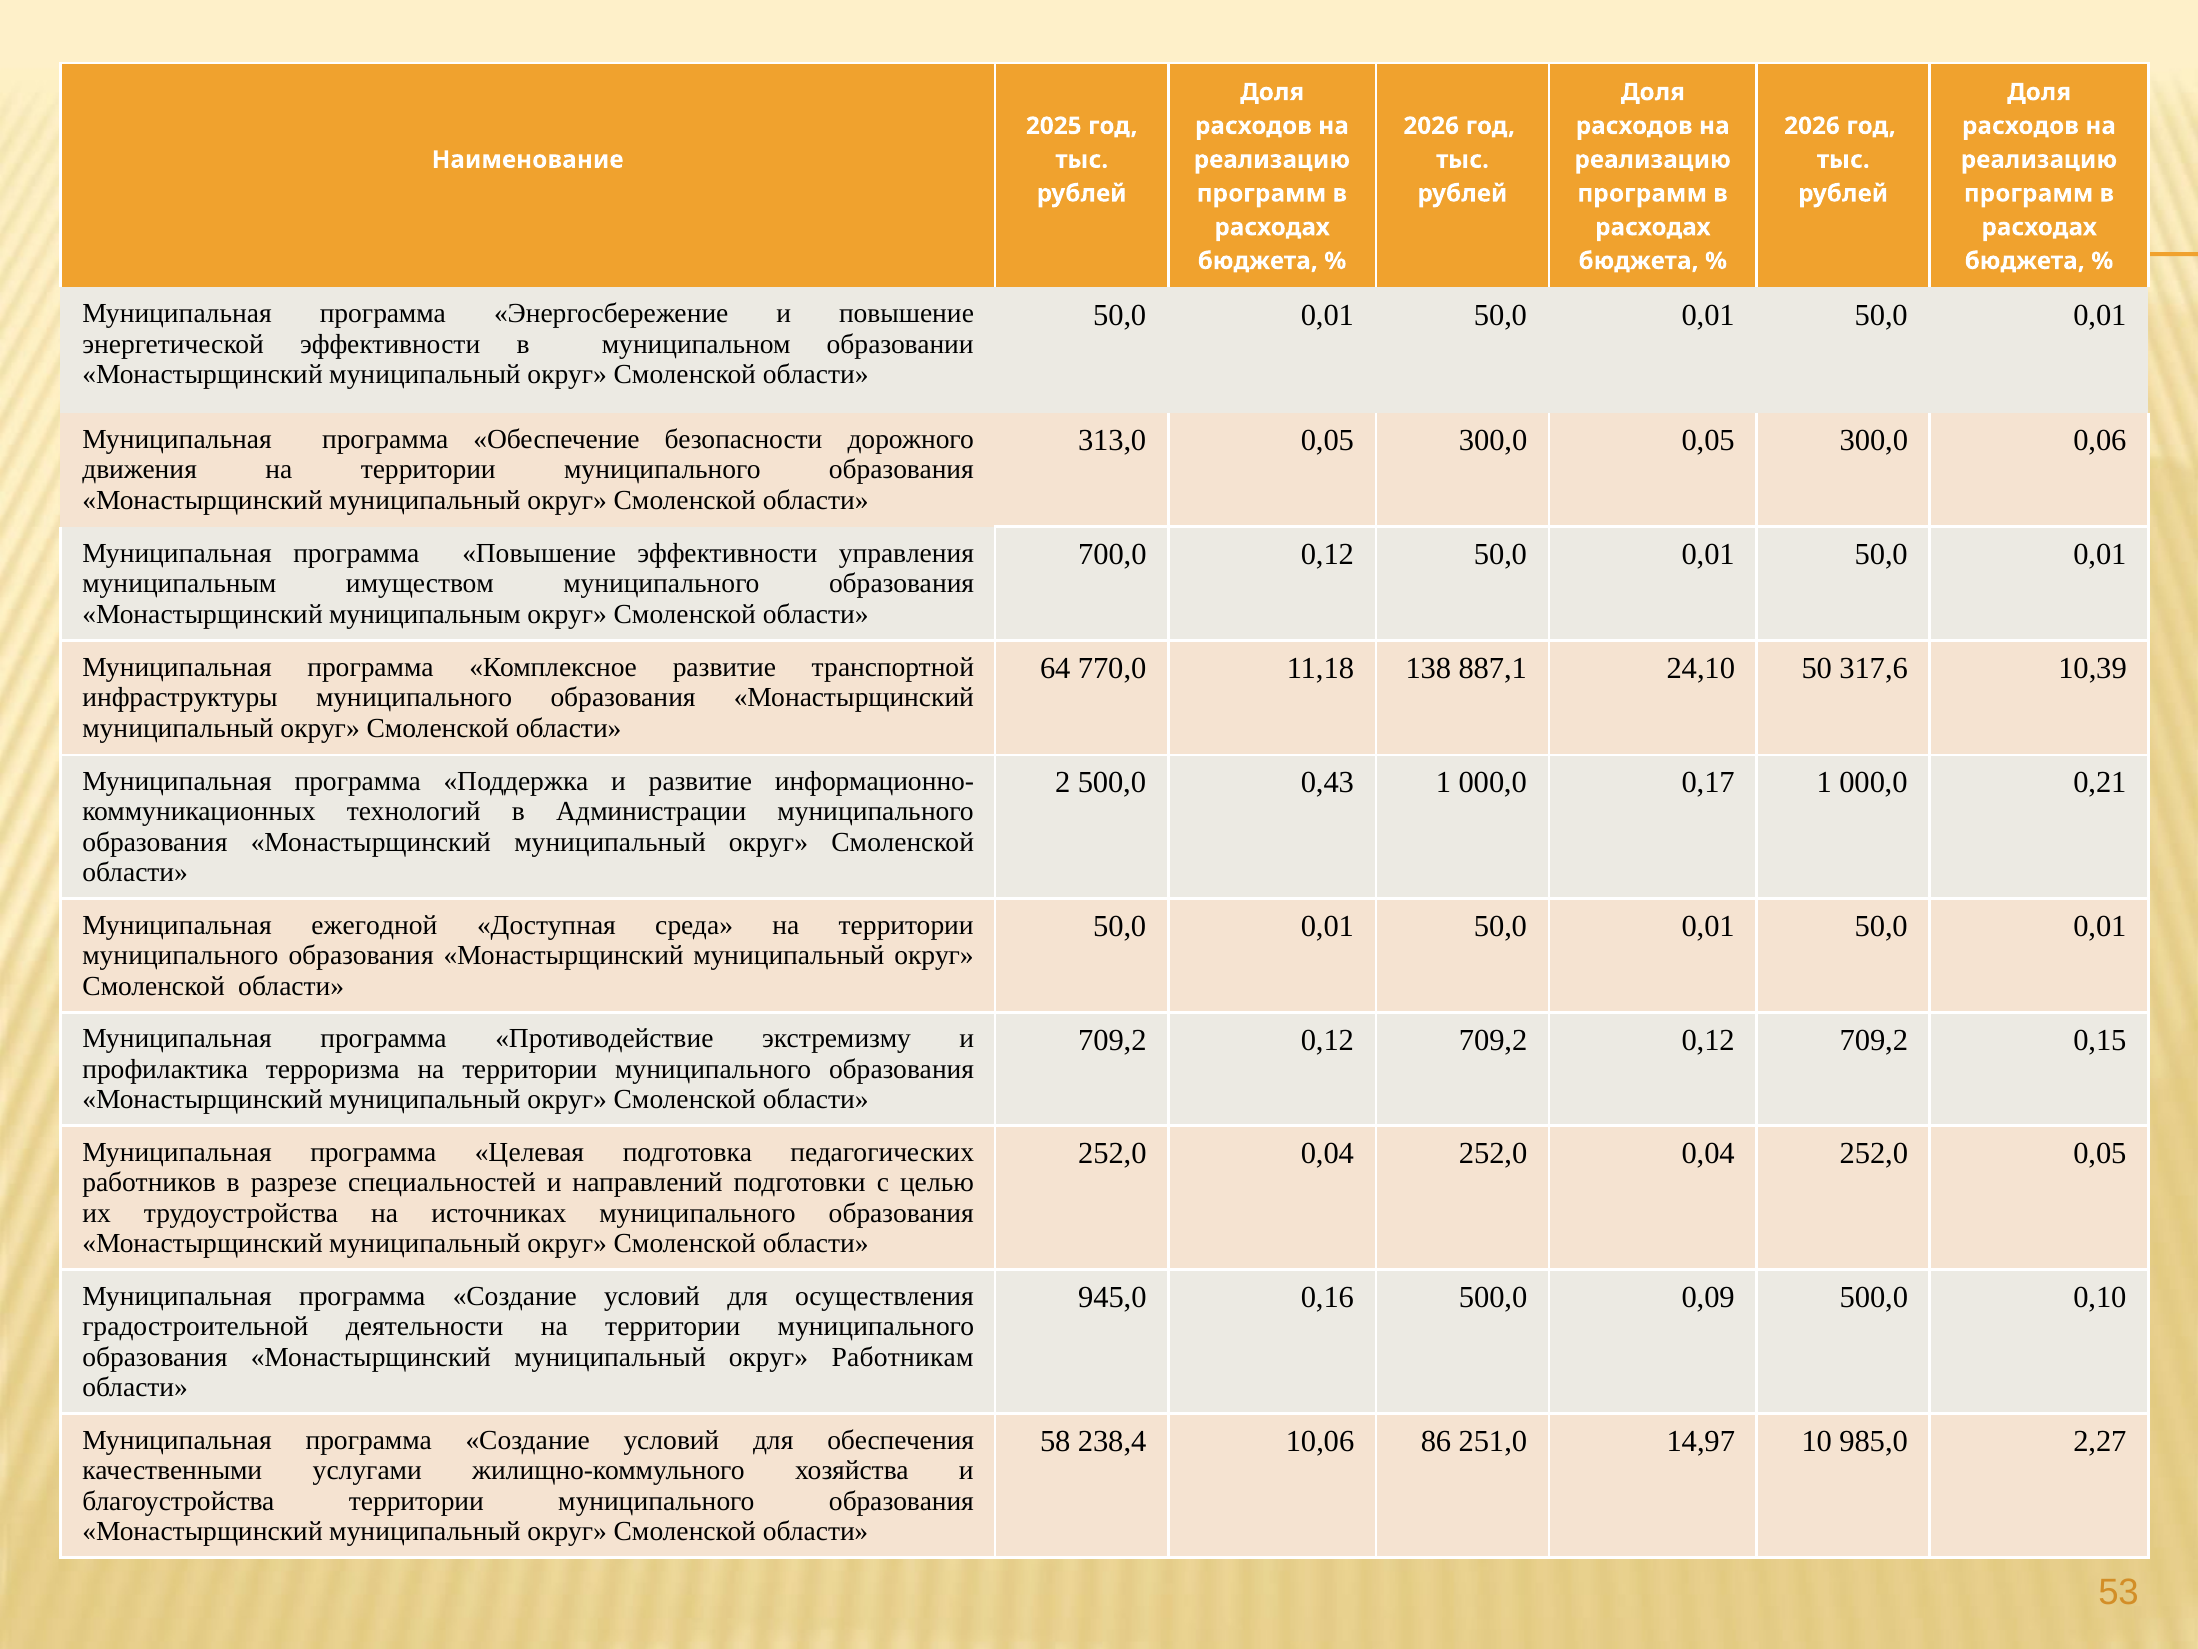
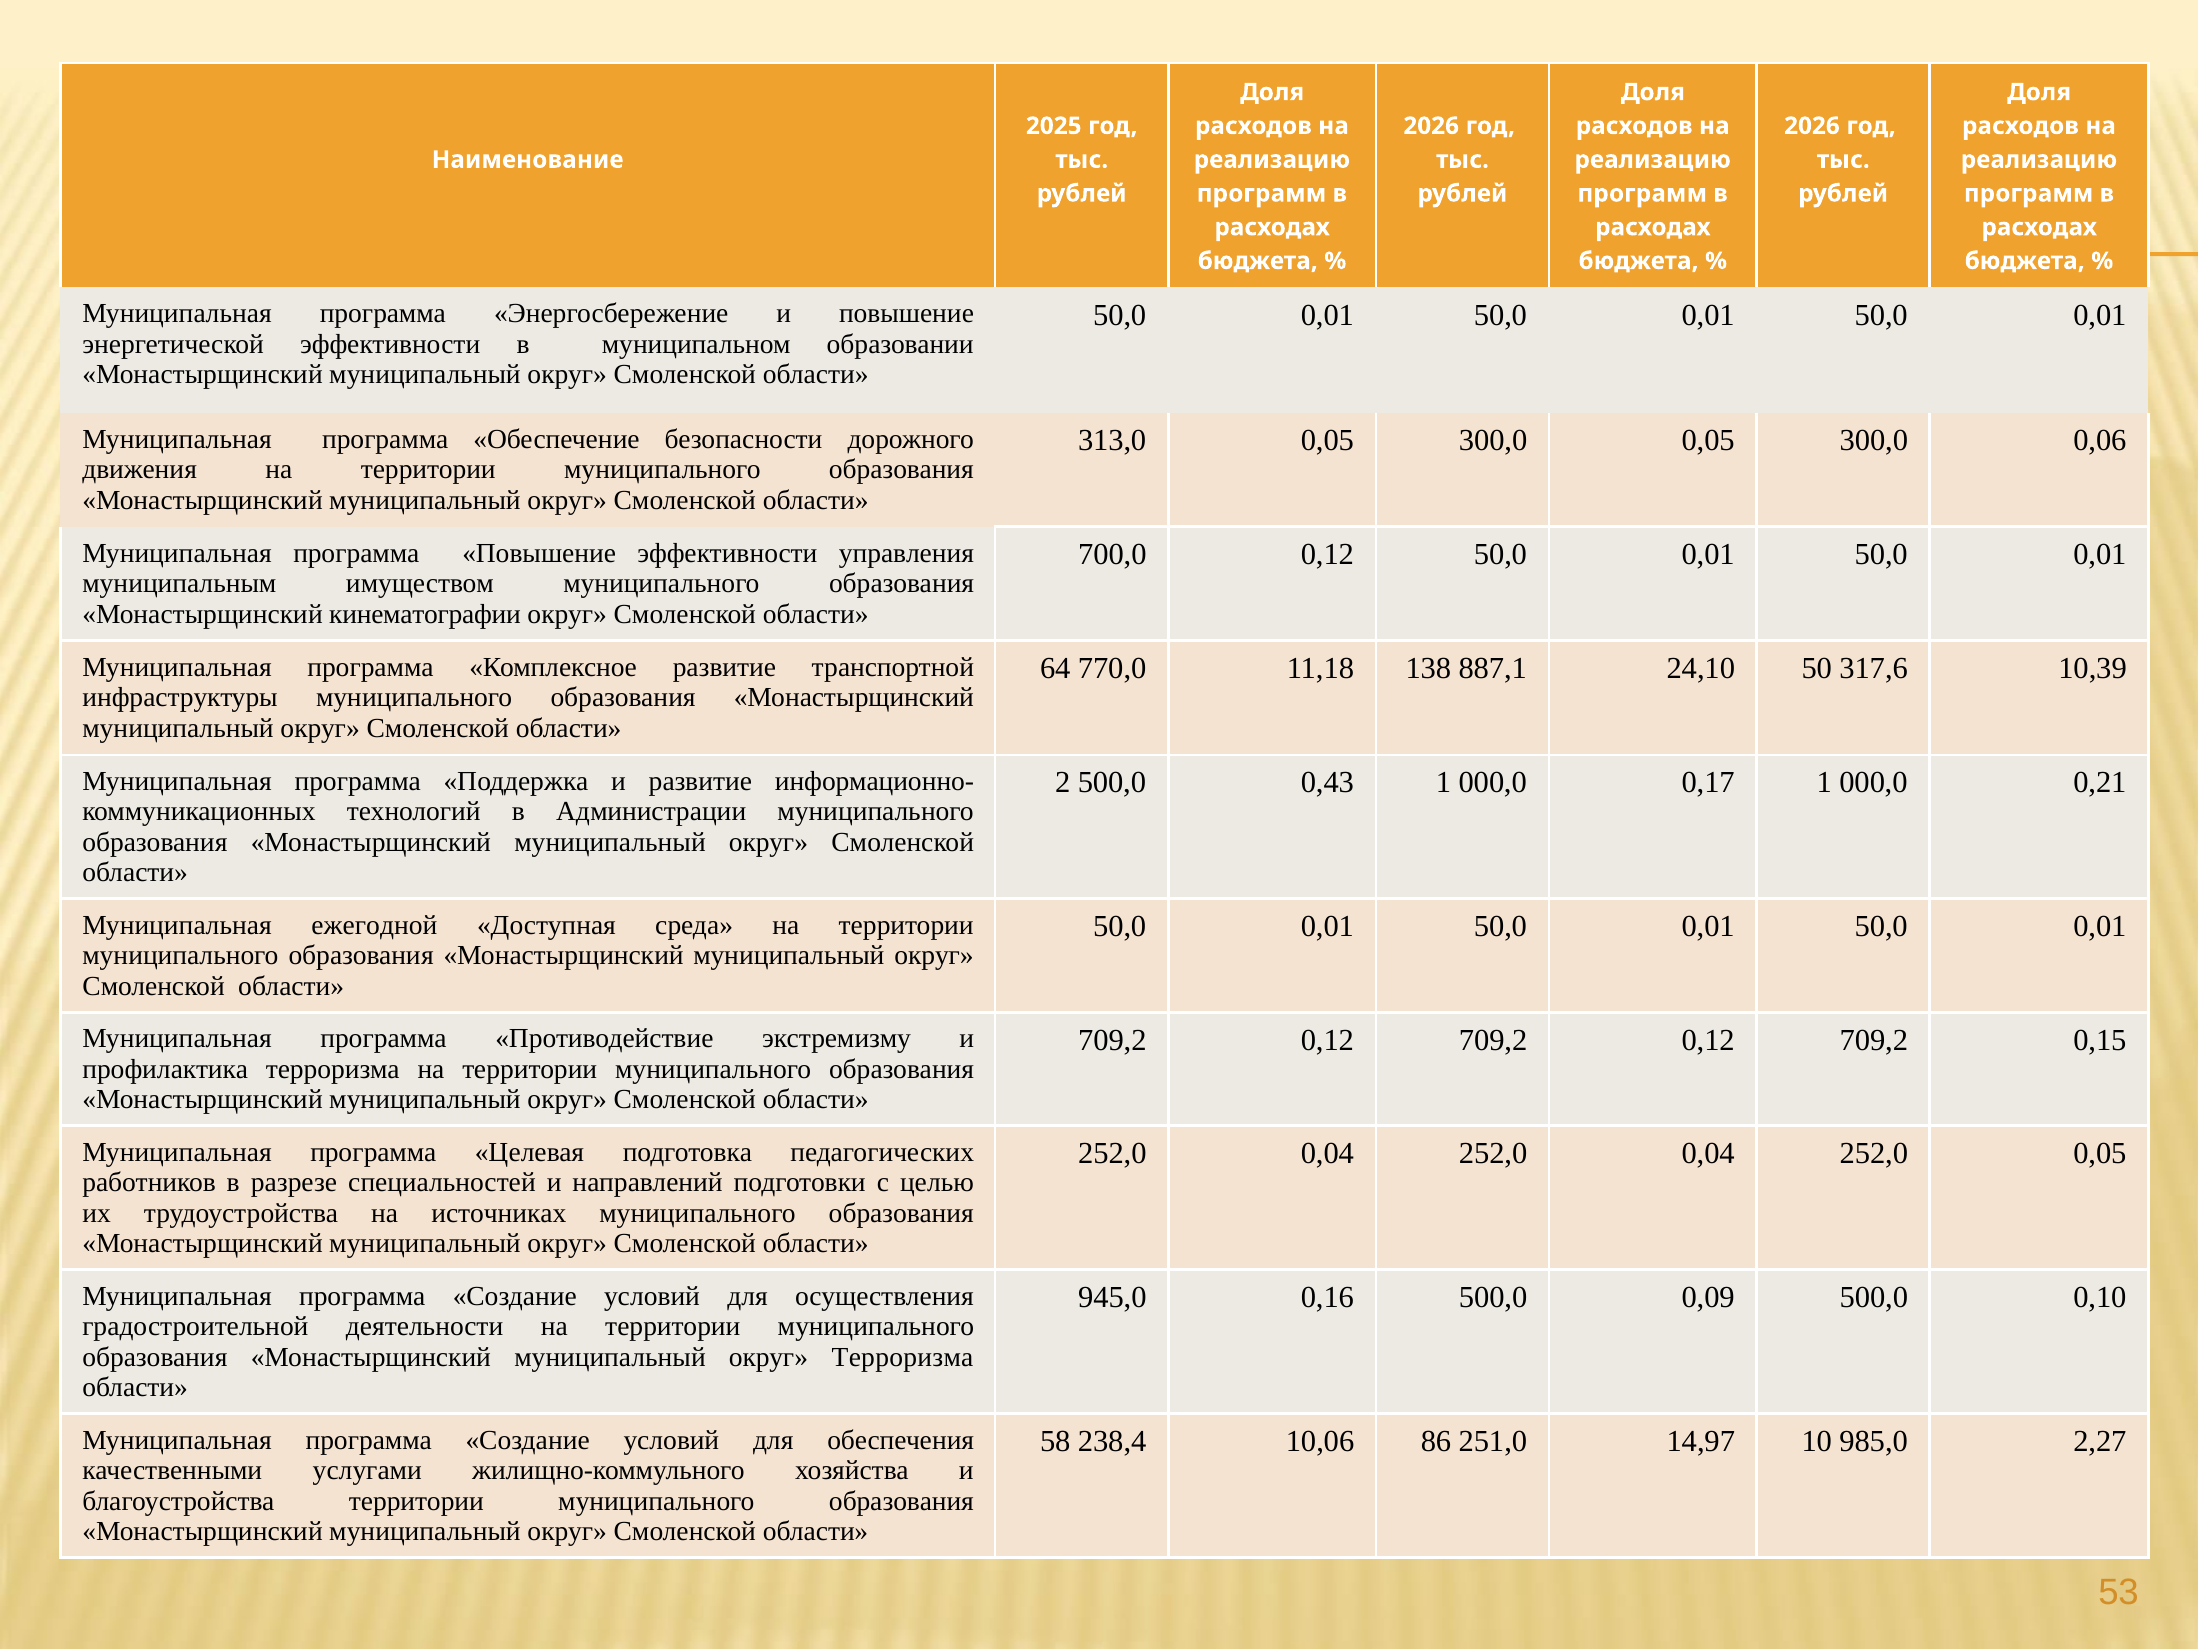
Монастырщинский муниципальным: муниципальным -> кинематографии (425, 614)
округ Работникам: Работникам -> Терроризма (903, 1357)
